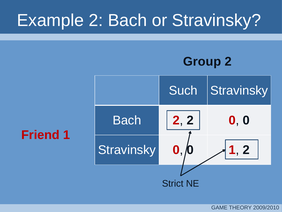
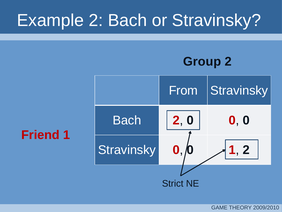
Such: Such -> From (183, 90)
2 2: 2 -> 0 (190, 120)
